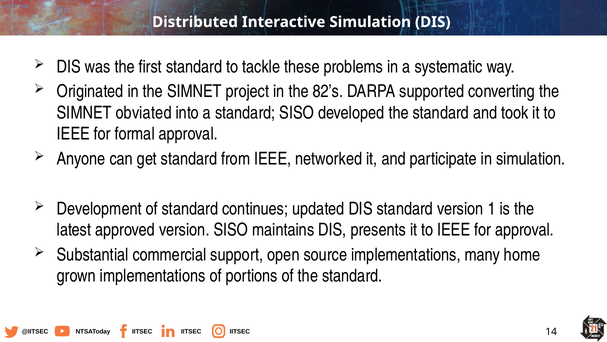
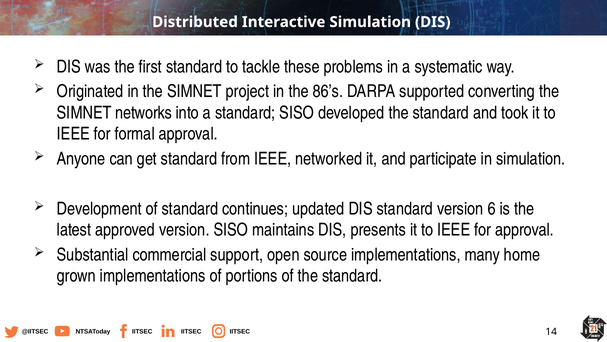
82’s: 82’s -> 86’s (328, 91)
obviated: obviated -> networks (144, 113)
1: 1 -> 6 (492, 208)
